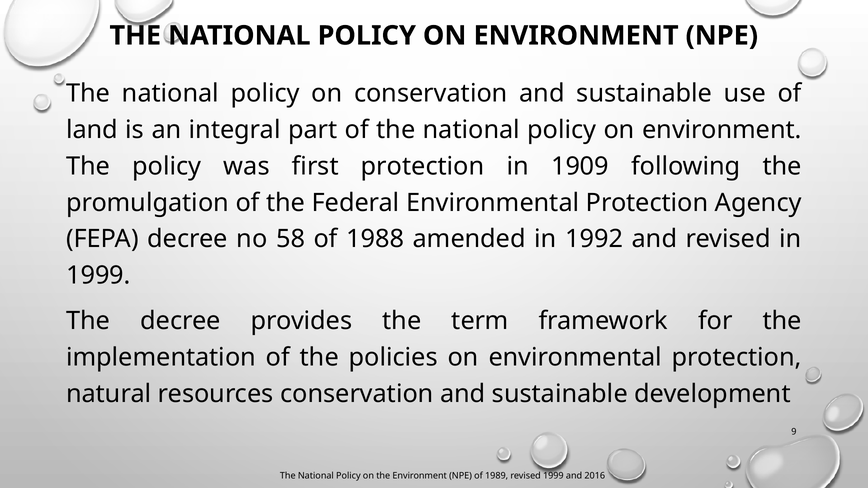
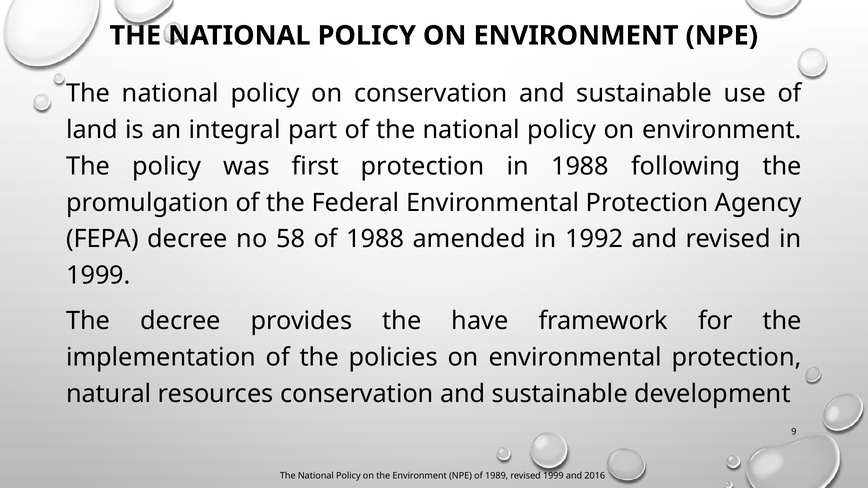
in 1909: 1909 -> 1988 (580, 166)
term: term -> have (480, 321)
